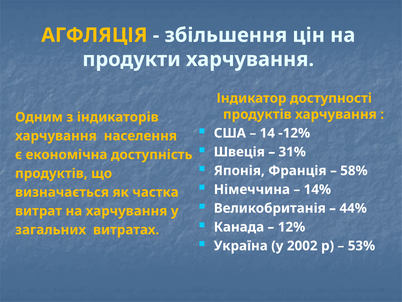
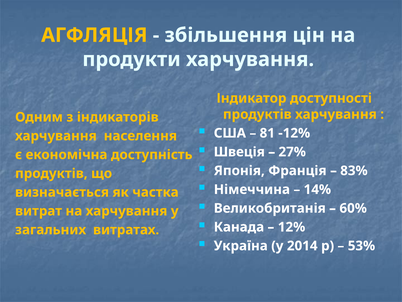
14: 14 -> 81 (267, 133)
31%: 31% -> 27% (292, 152)
58%: 58% -> 83% (354, 170)
44%: 44% -> 60% (353, 208)
2002: 2002 -> 2014 (302, 245)
